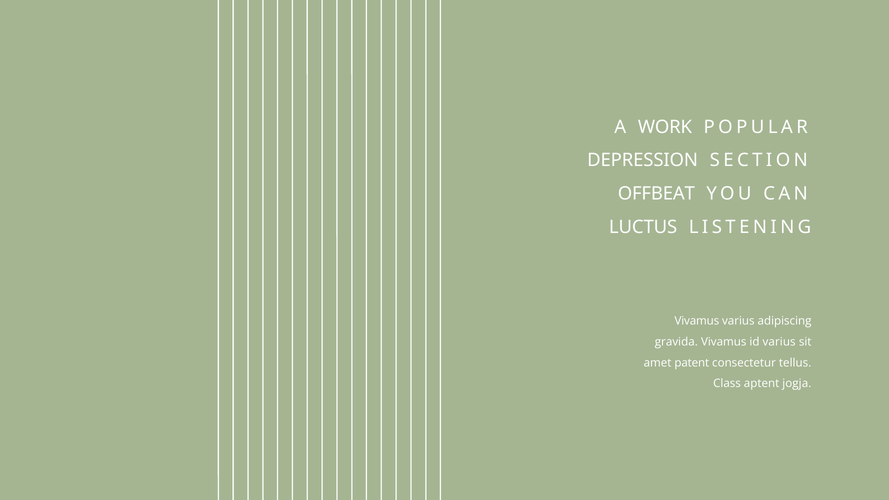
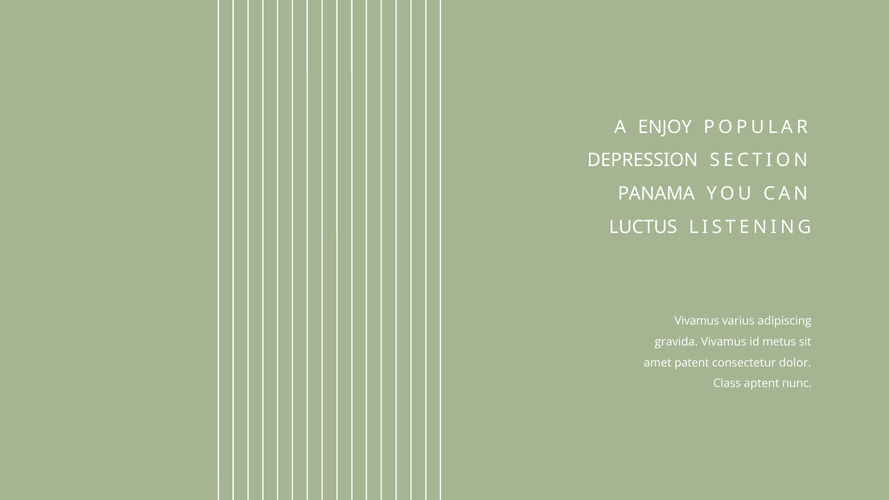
WORK: WORK -> ENJOY (665, 127)
OFFBEAT: OFFBEAT -> PANAMA (656, 194)
id varius: varius -> metus (779, 342)
tellus: tellus -> dolor (795, 363)
jogja: jogja -> nunc (797, 384)
